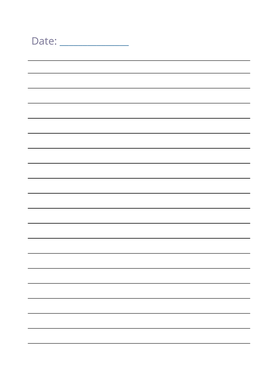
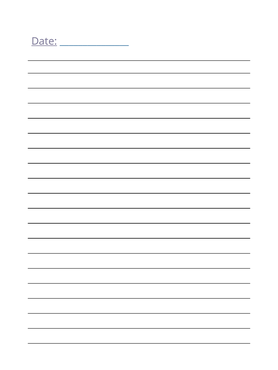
Date underline: none -> present (44, 41)
